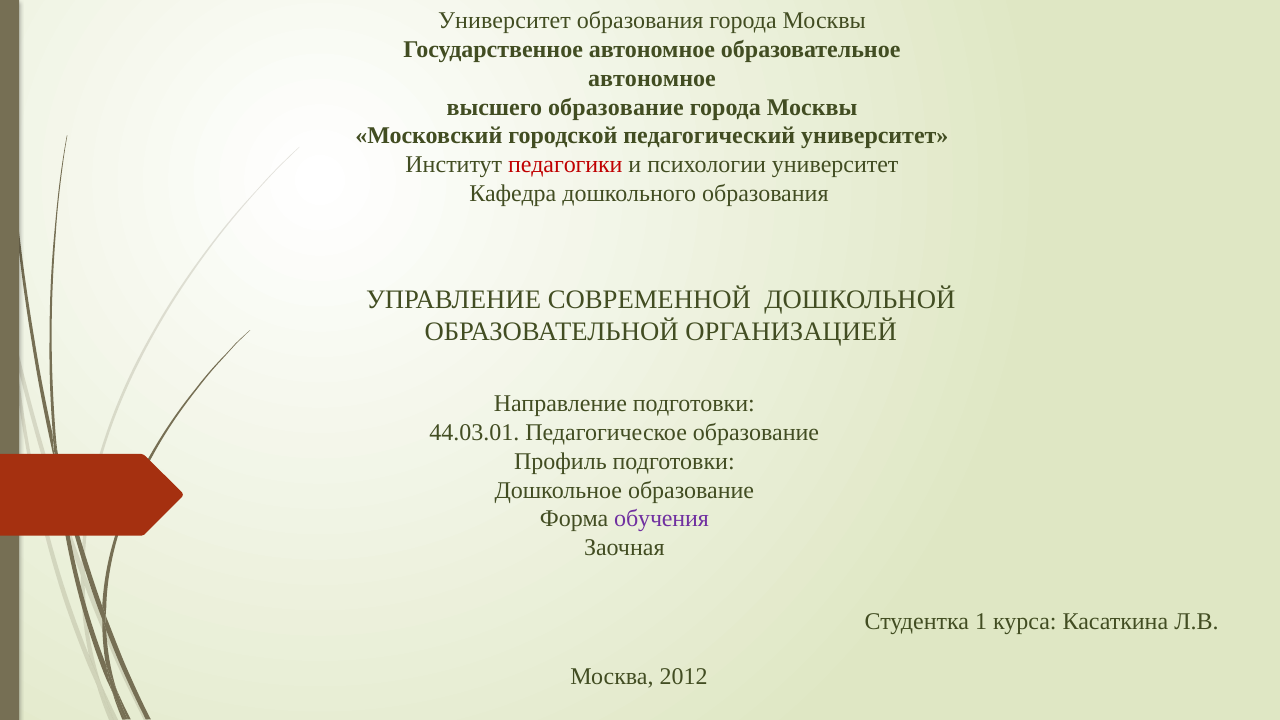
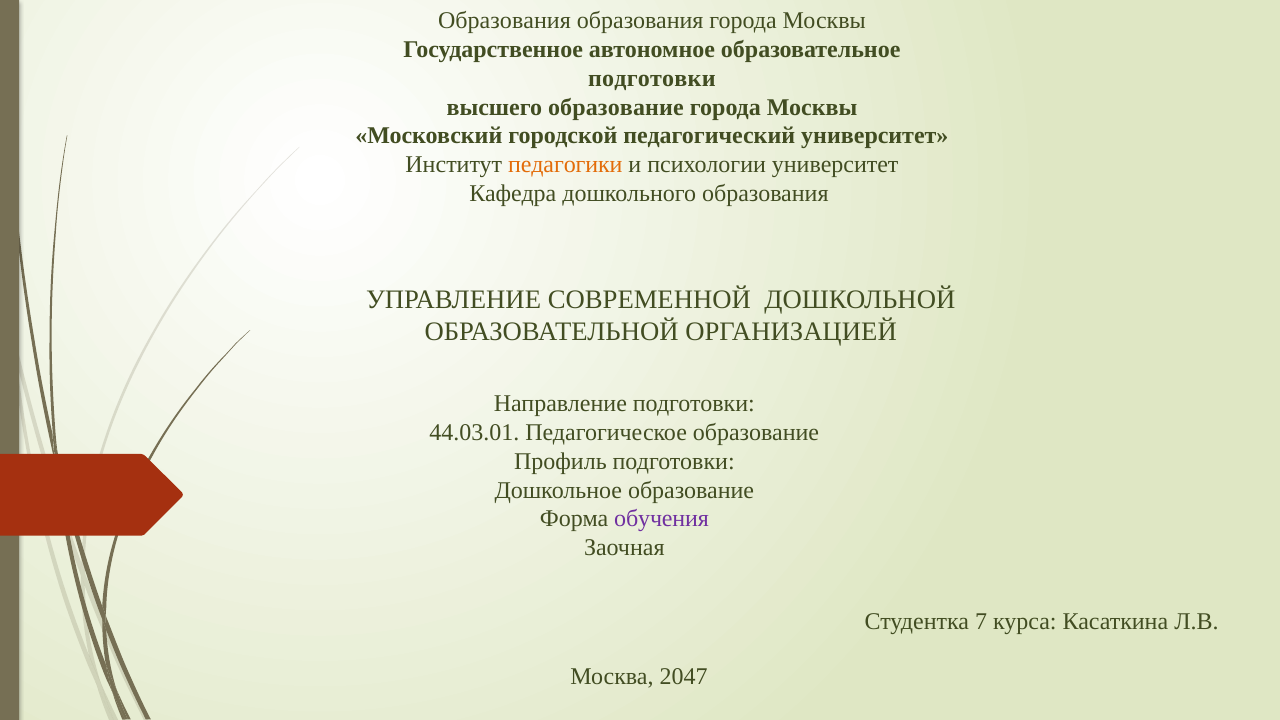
Университет: Университет -> Образования (504, 21)
автономное: автономное -> подготовки (652, 78)
педагогики colour: red -> orange (565, 165)
1: 1 -> 7 (981, 622)
2012: 2012 -> 2047 (684, 677)
